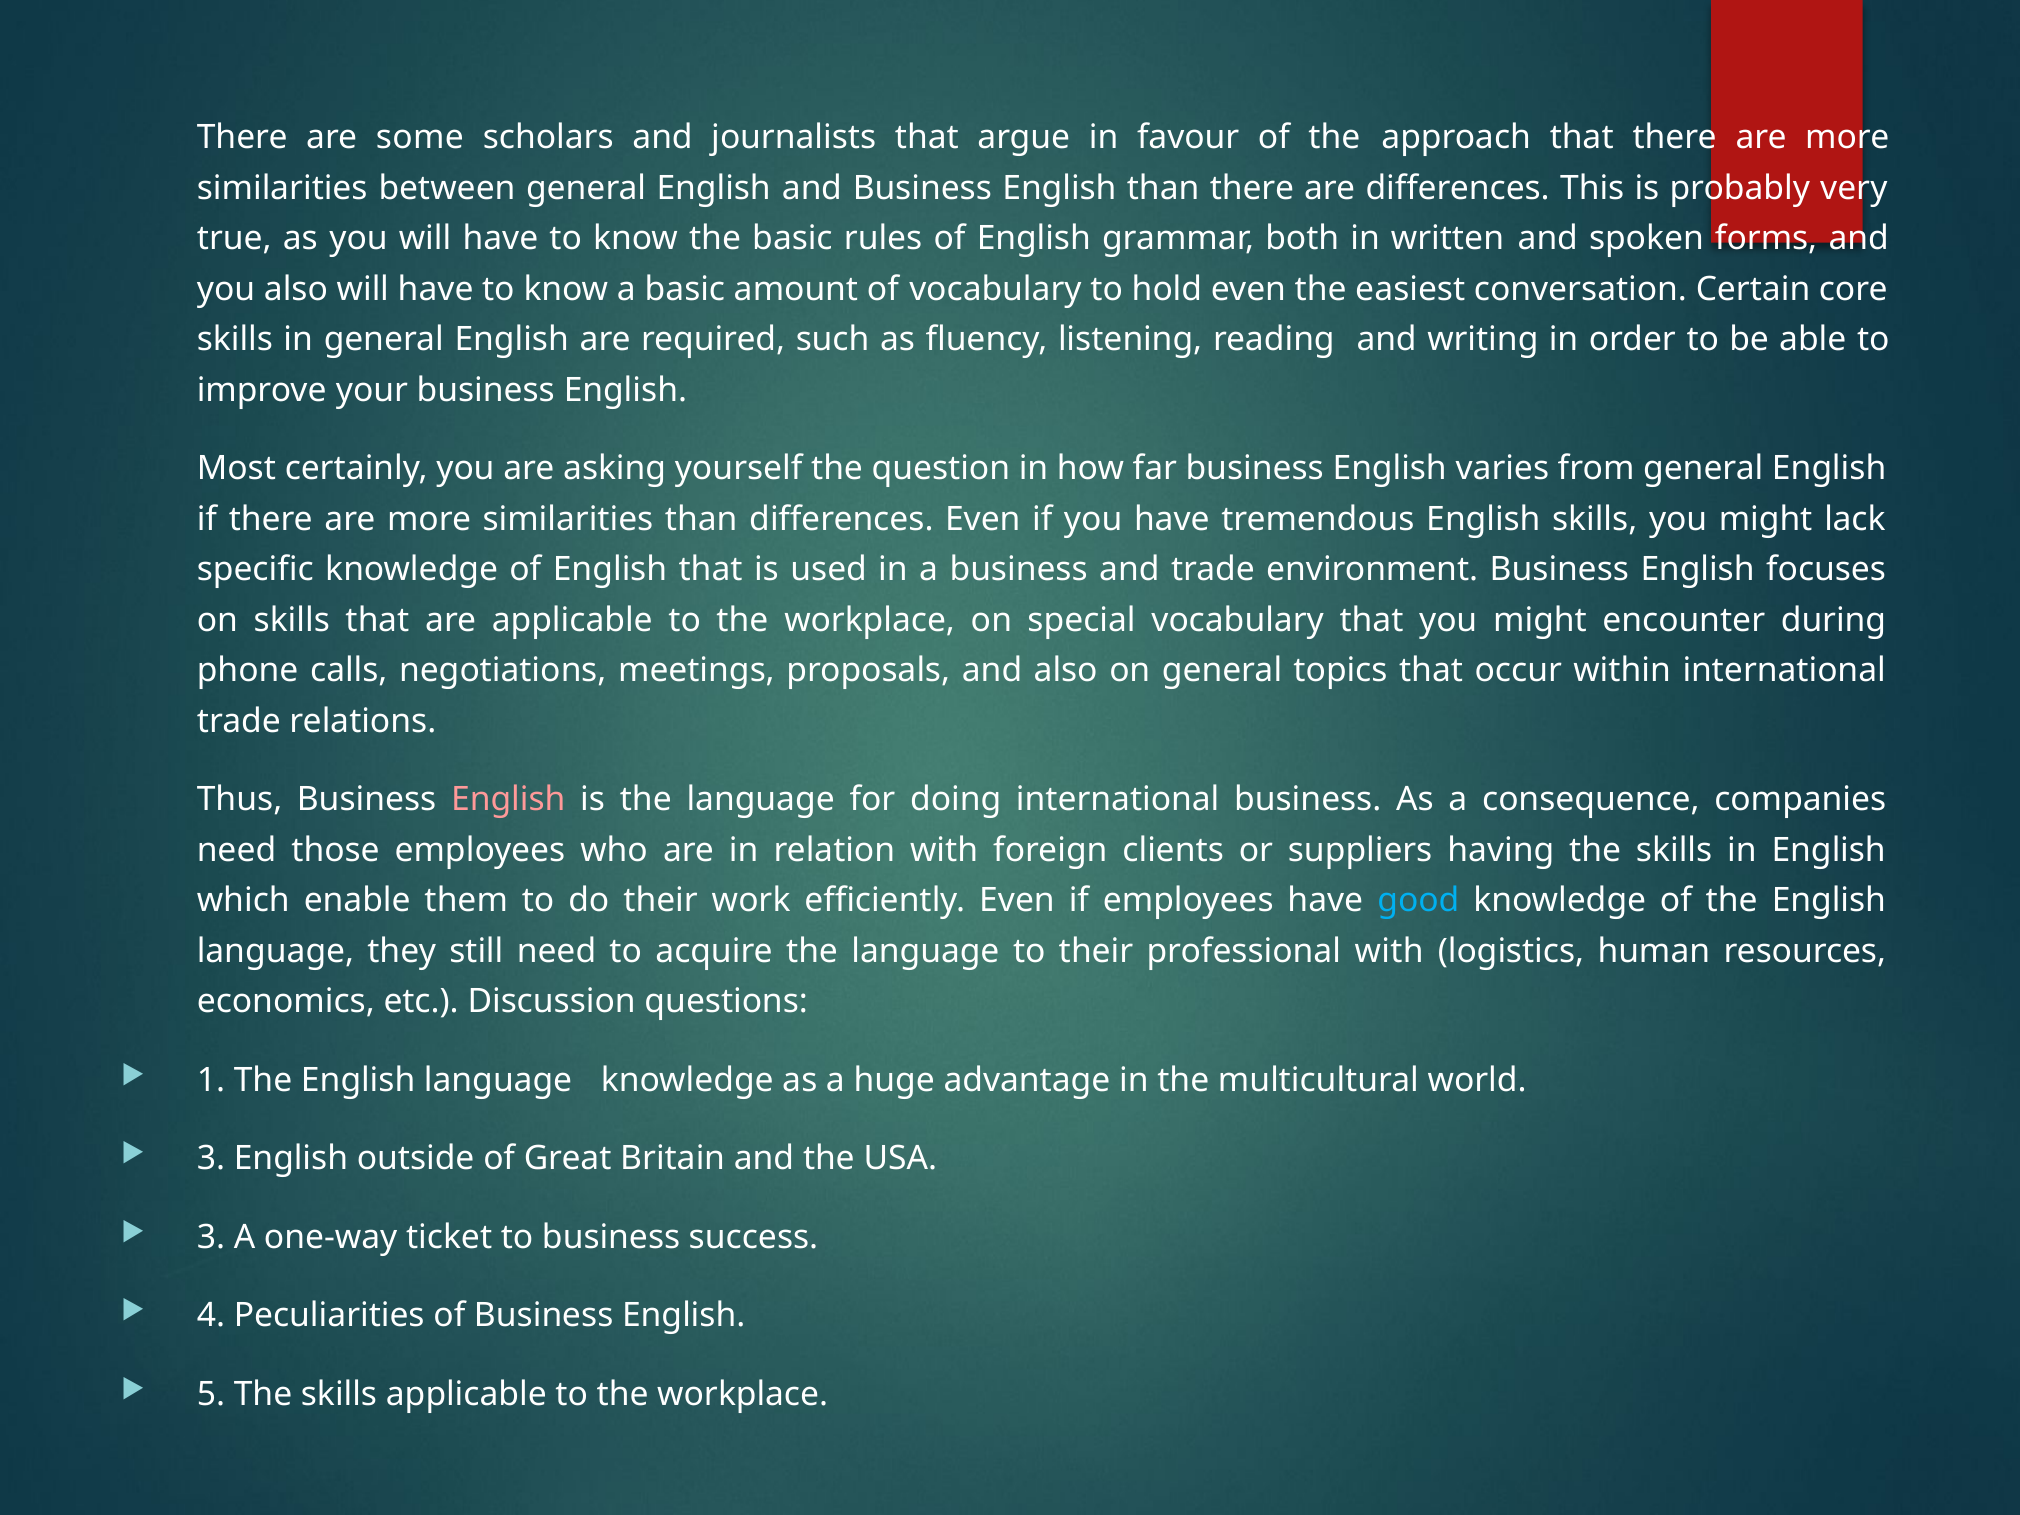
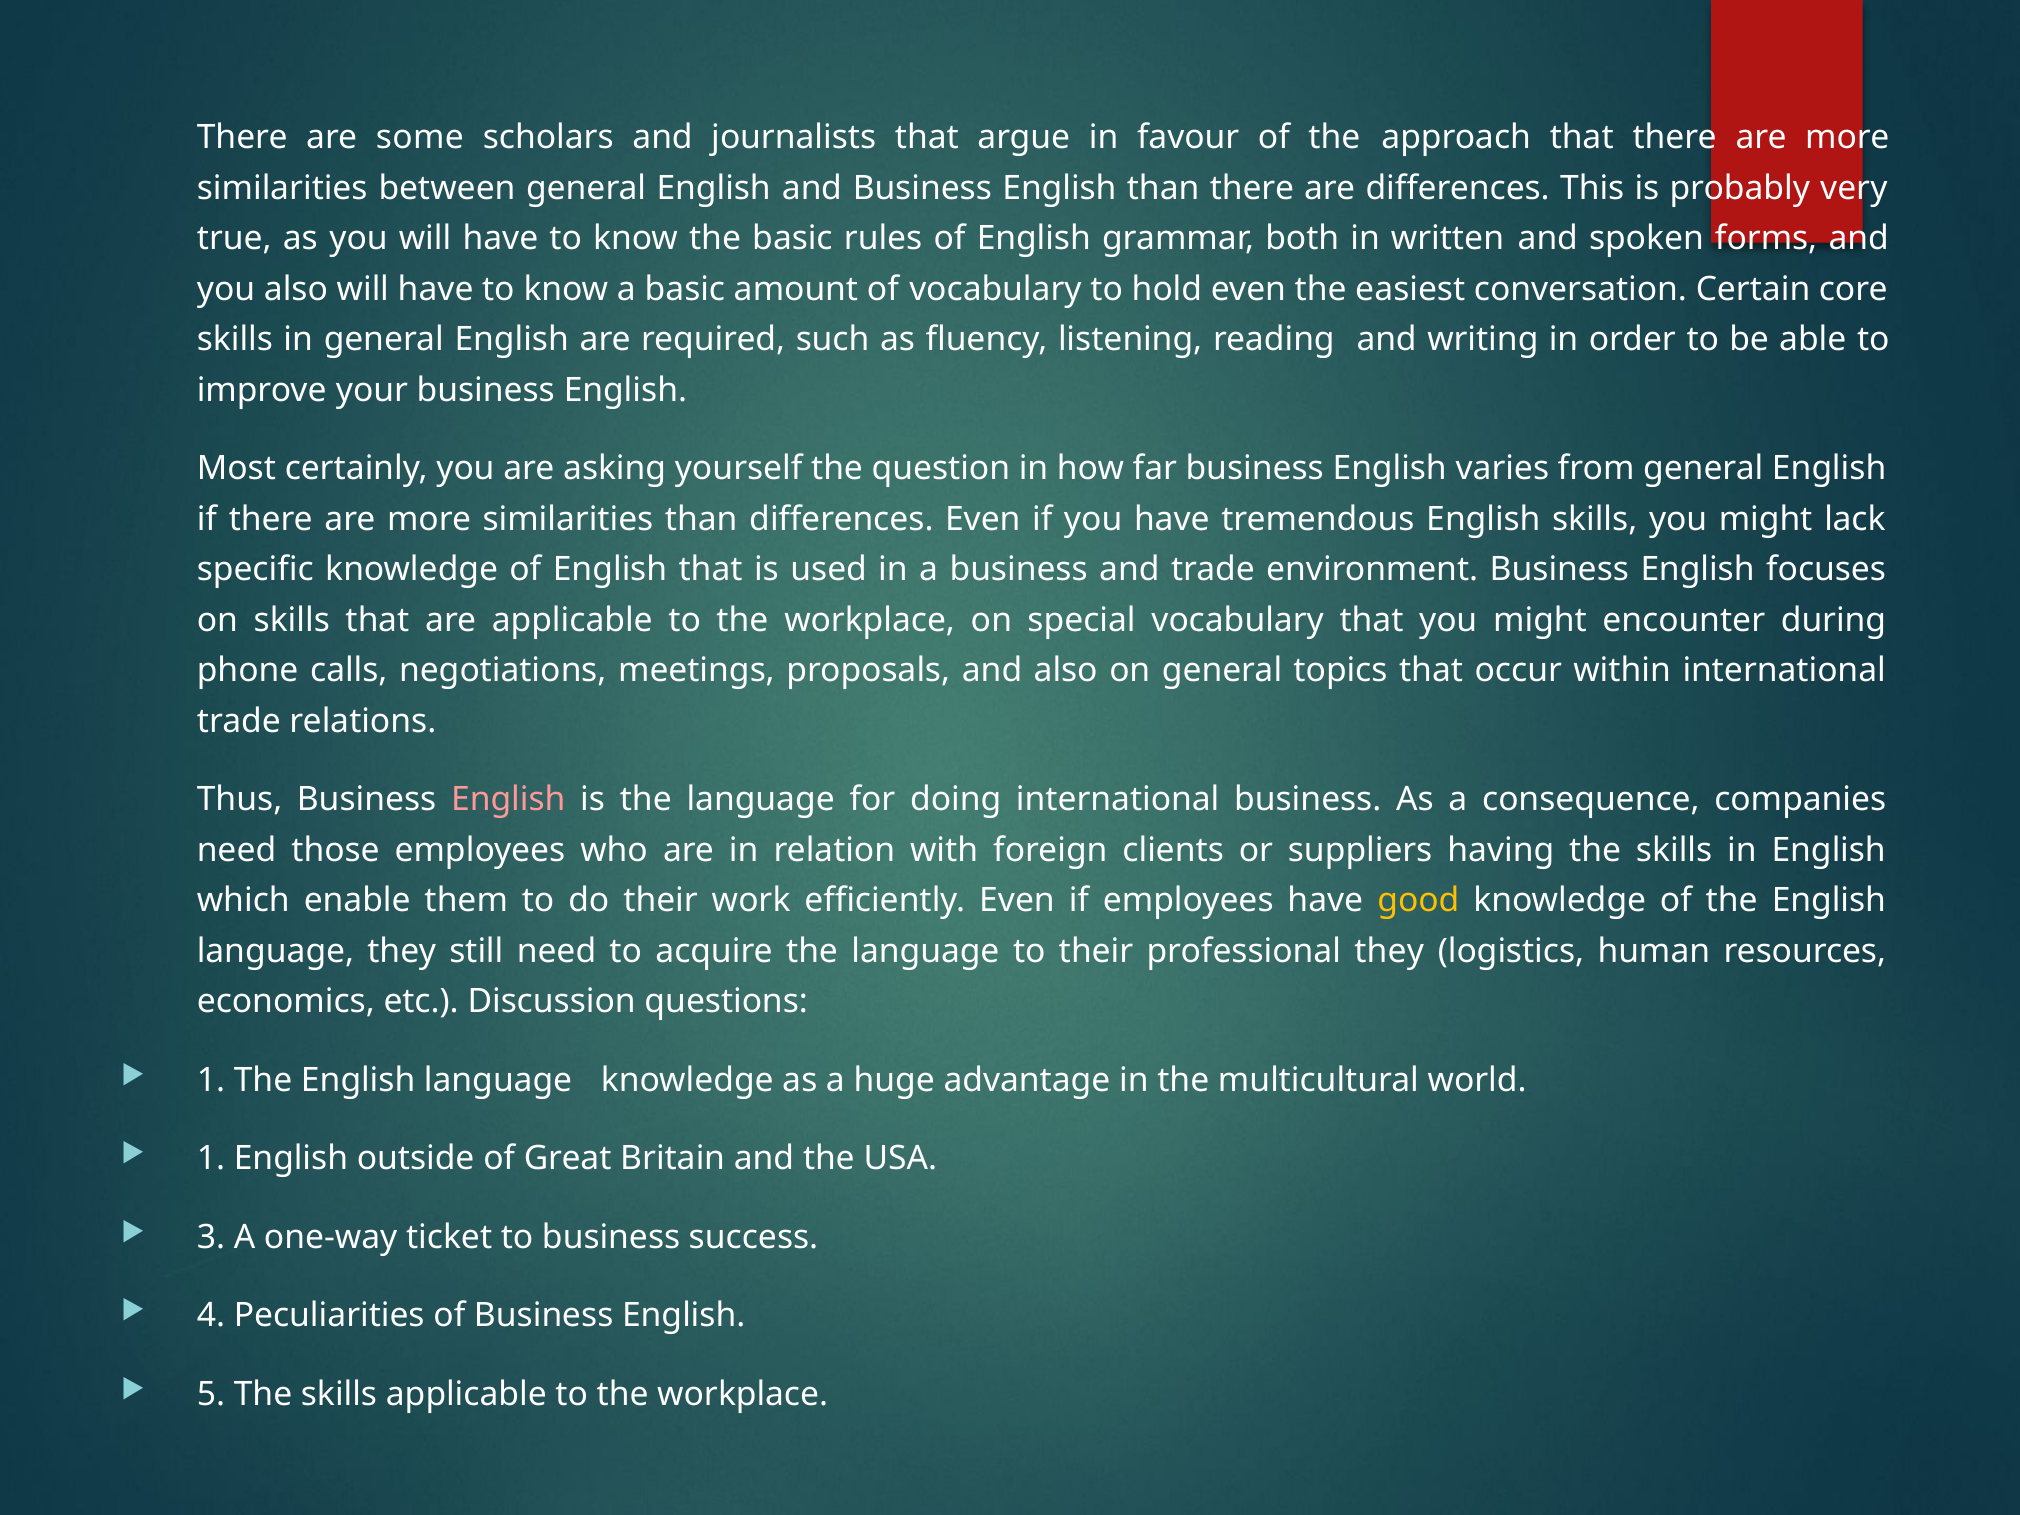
good colour: light blue -> yellow (1418, 901)
professional with: with -> they (1389, 951)
3: 3 -> 1 (211, 1159)
